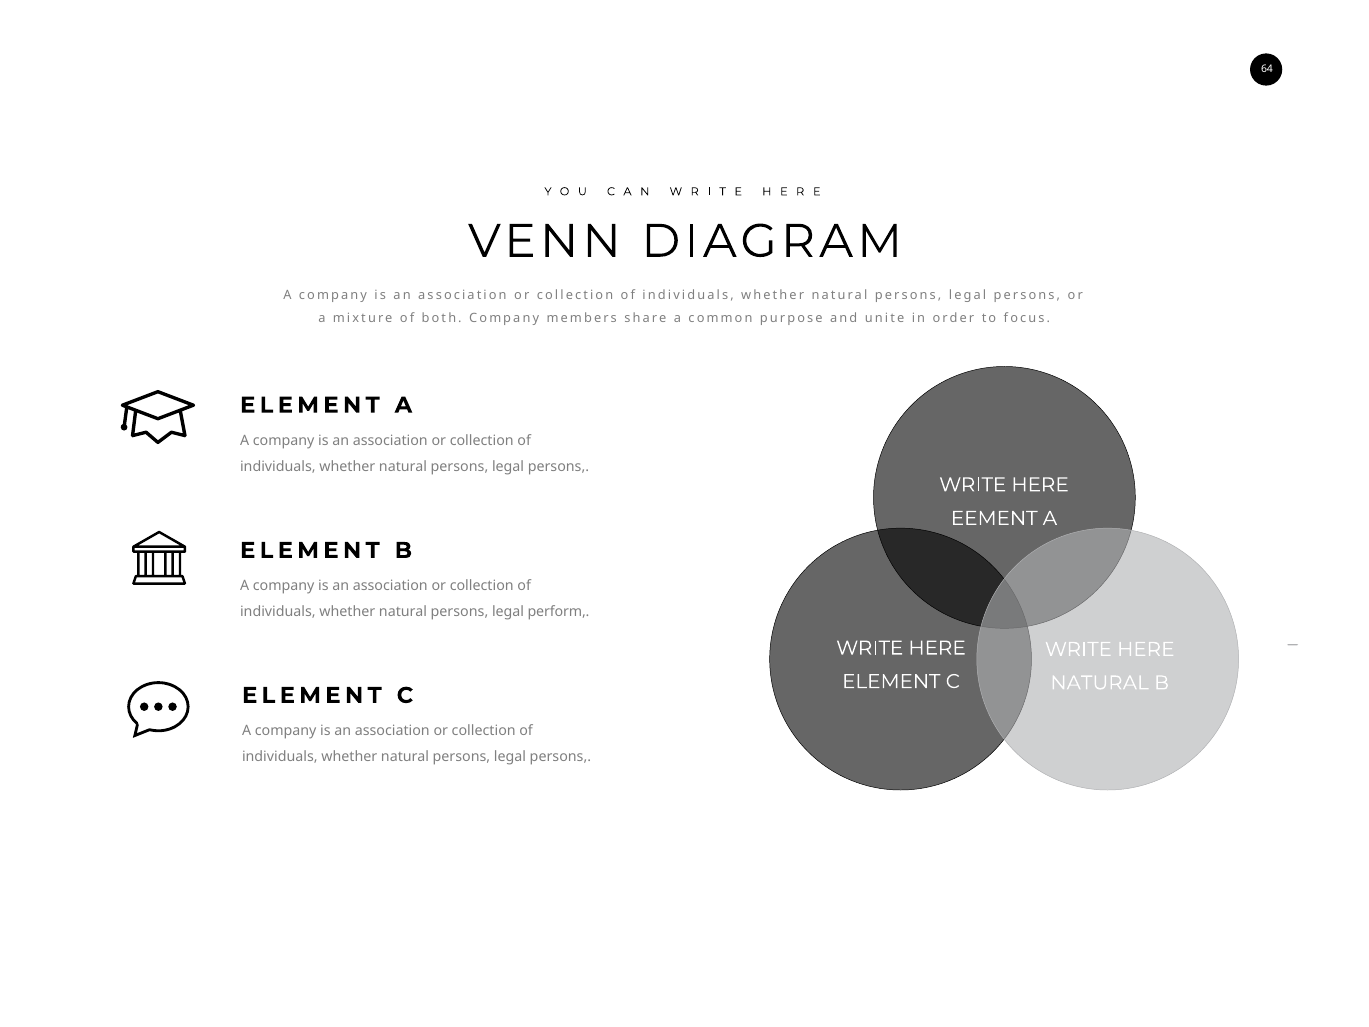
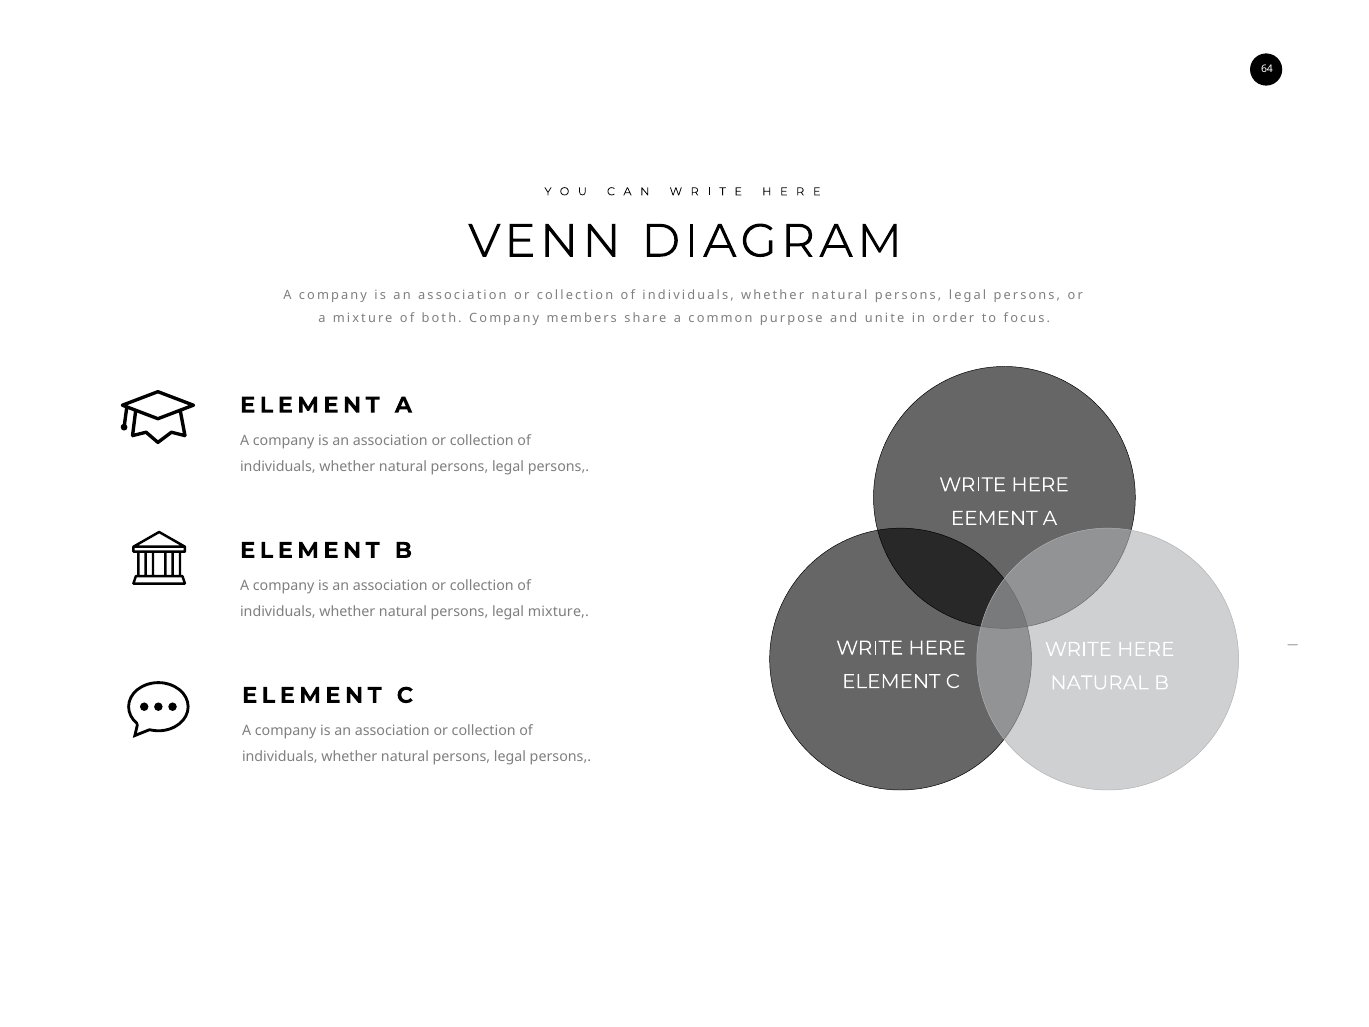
legal perform: perform -> mixture (558, 612)
